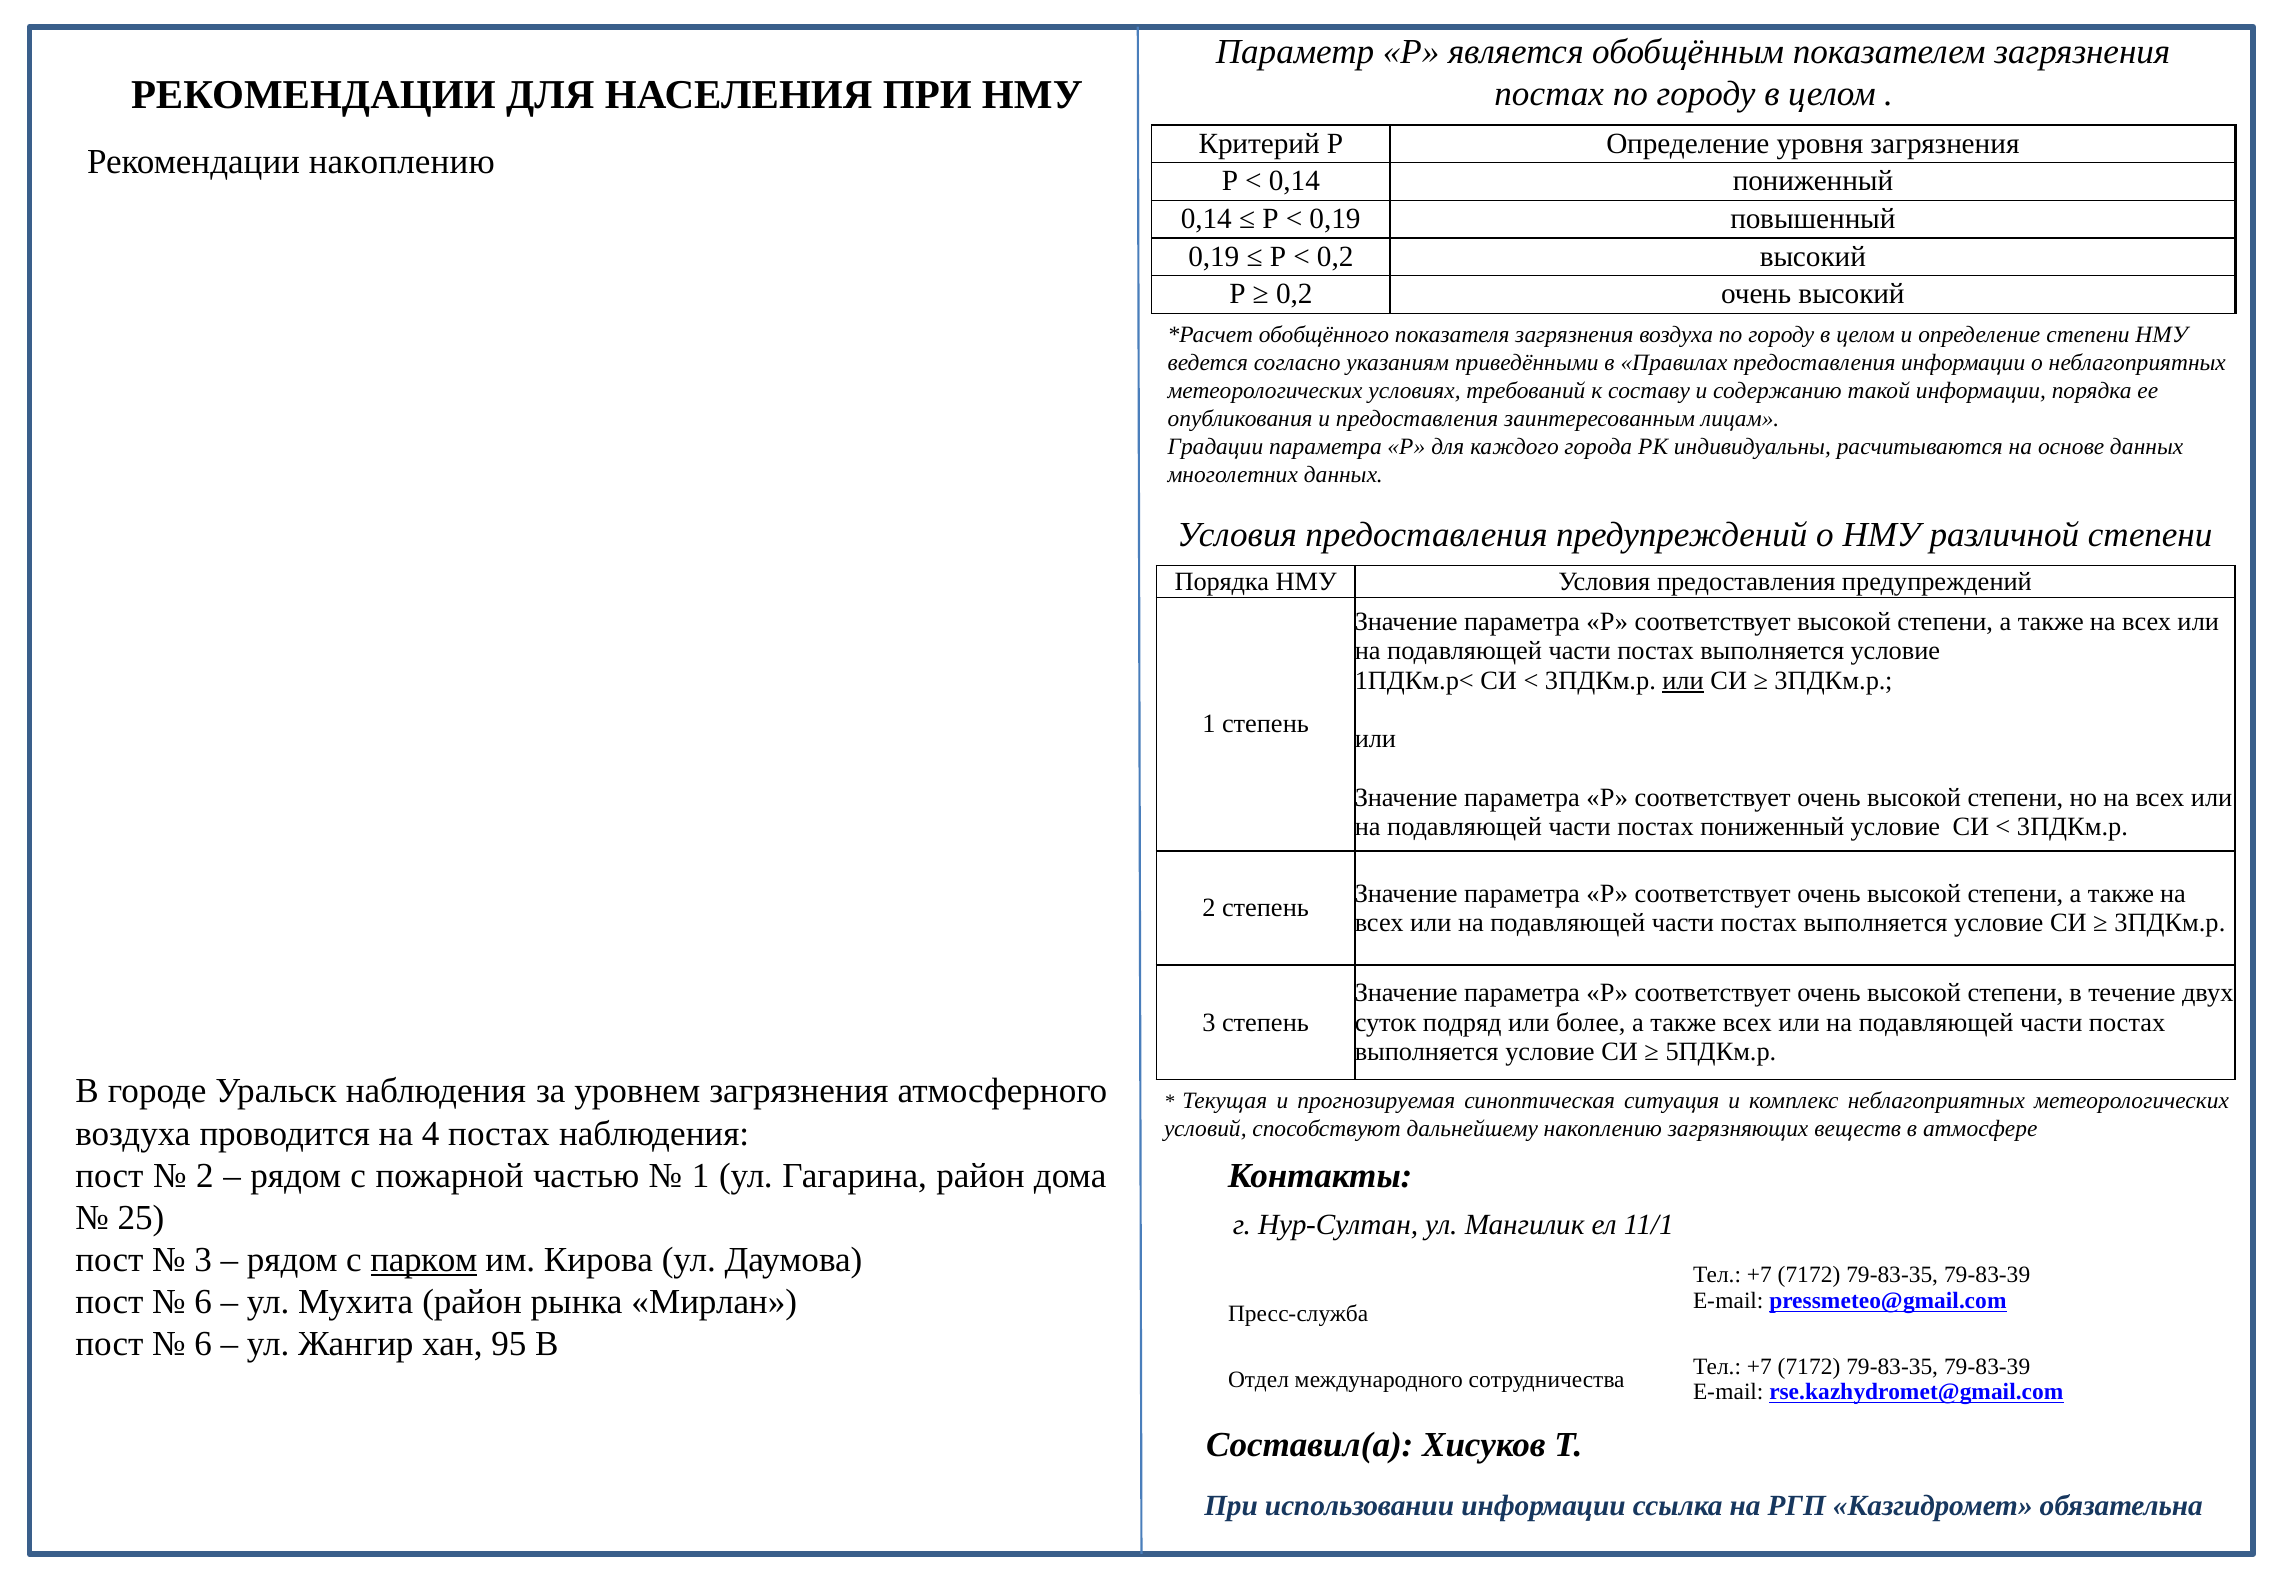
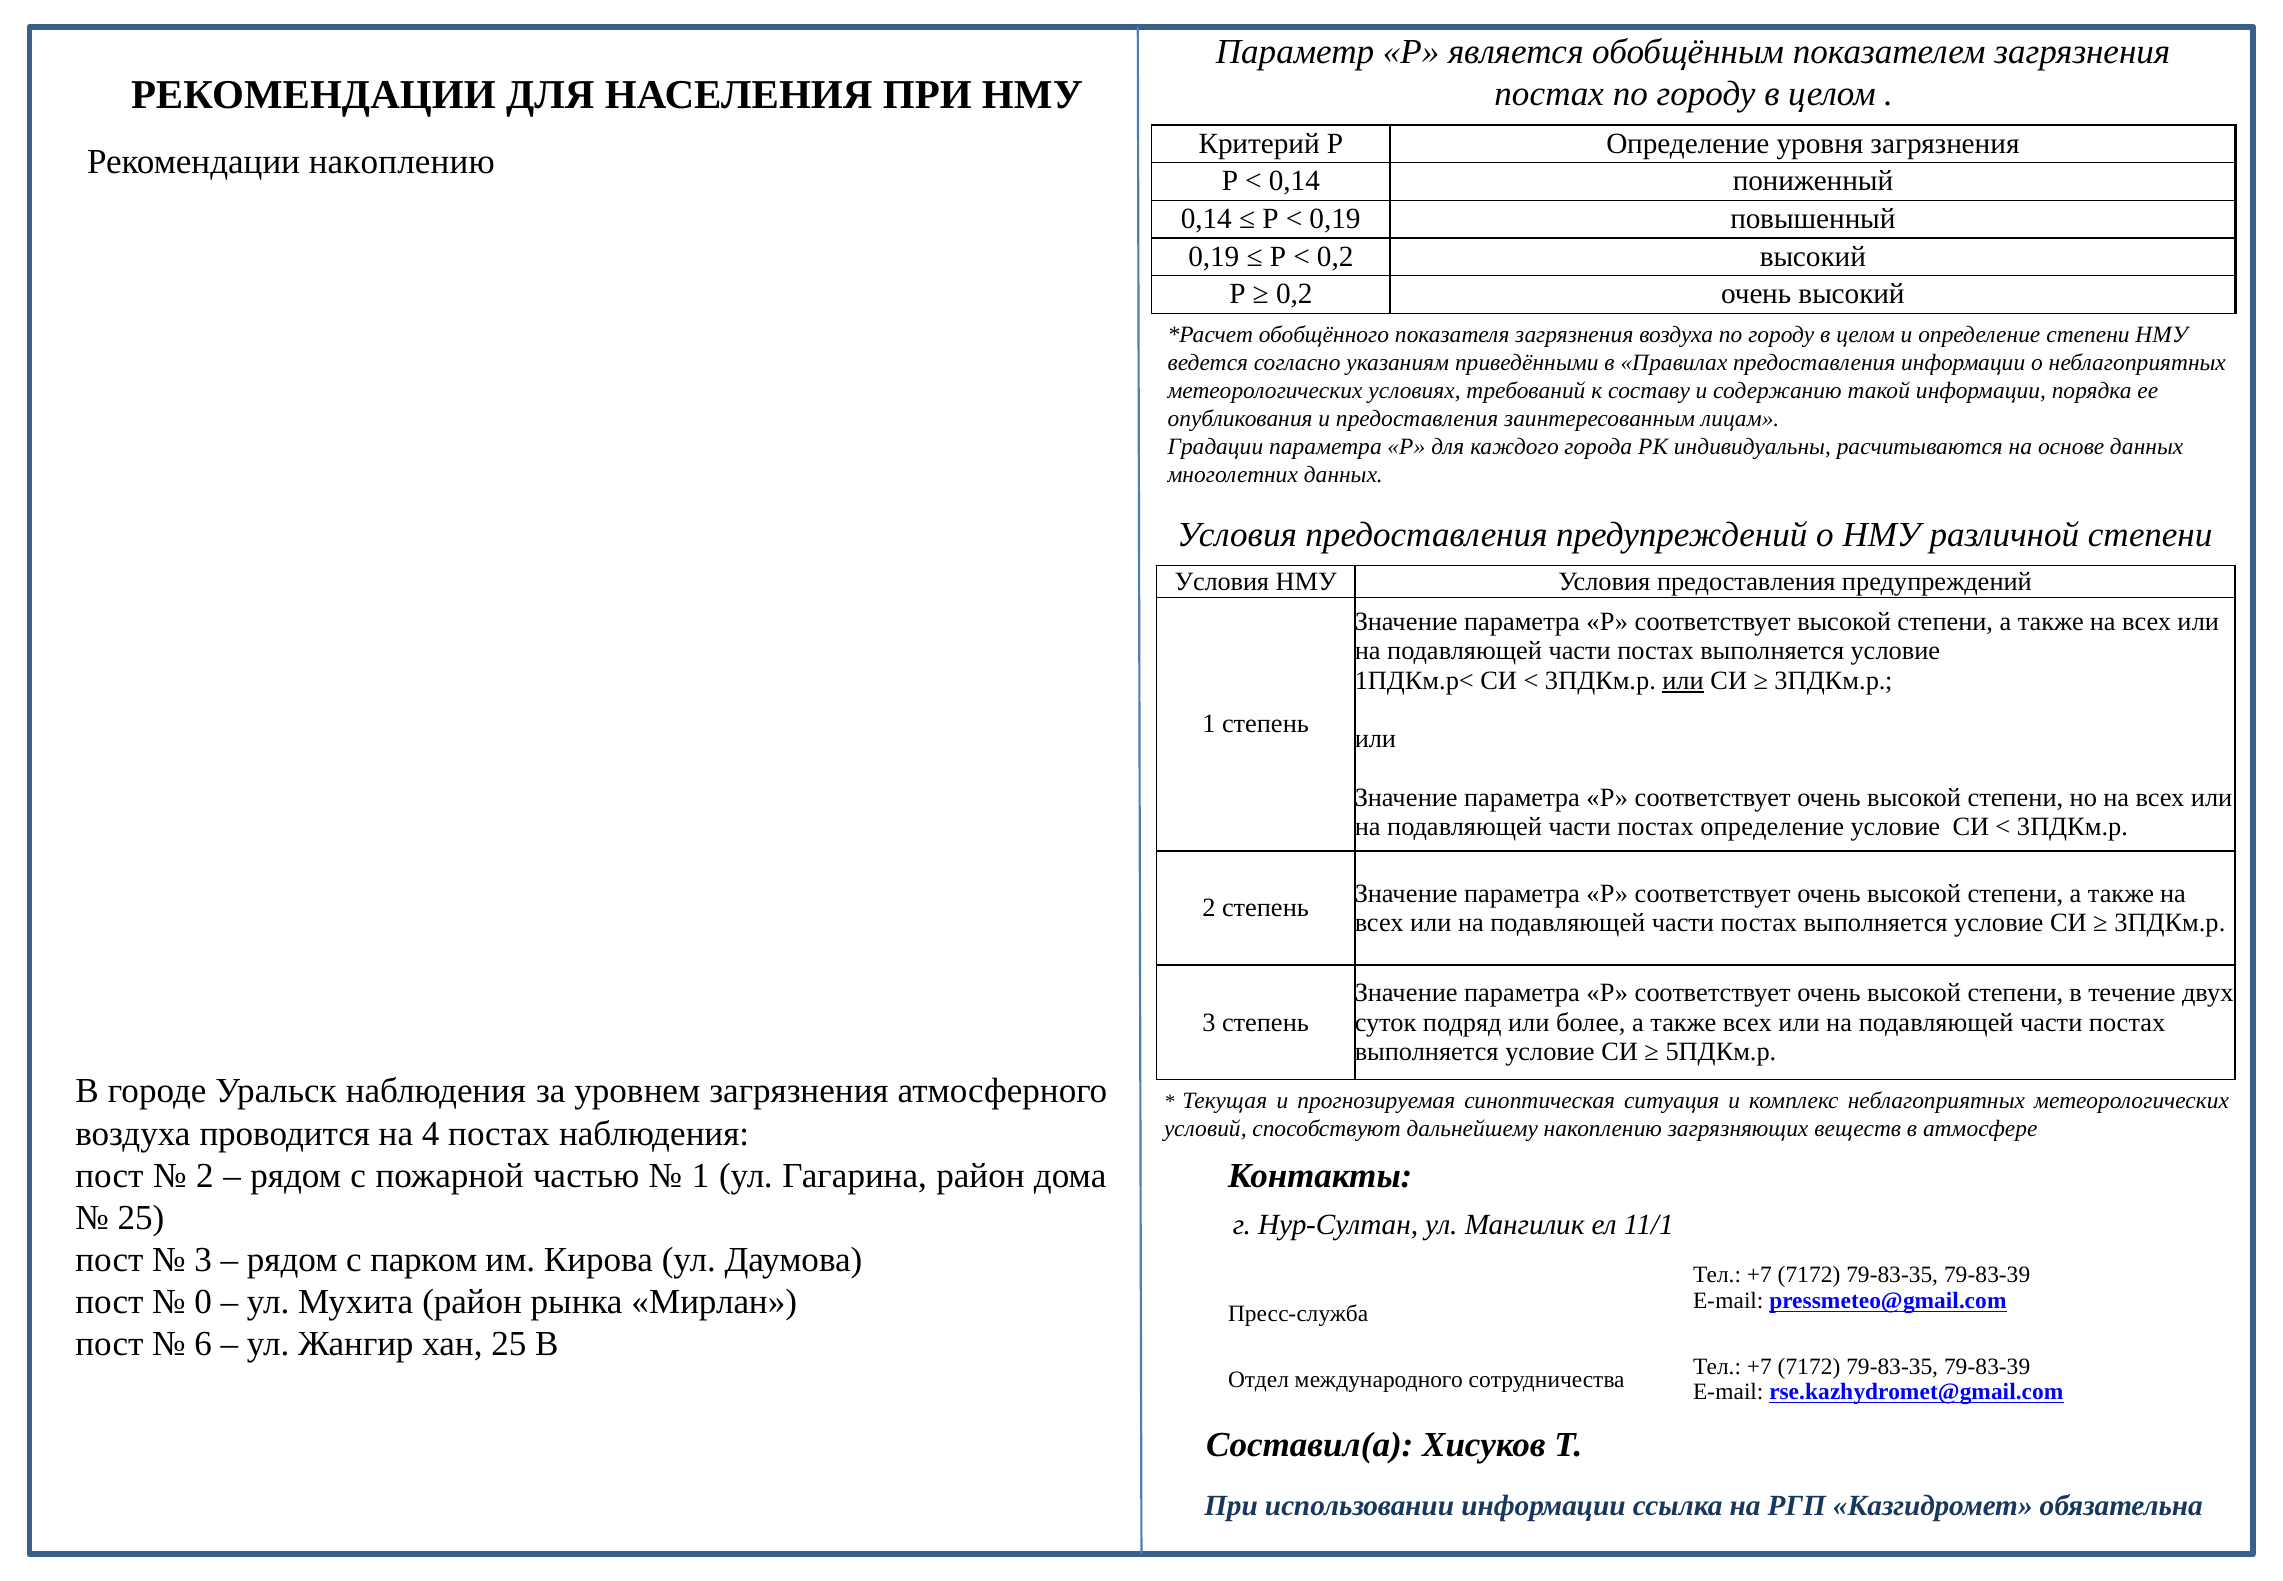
Порядка: Порядка -> Условия (1222, 581)
постах пониженный: пониженный -> определение (1772, 826)
парком underline: present -> none (424, 1260)
6: 6 -> 0 (203, 1302)
хан 95: 95 -> 25 (509, 1344)
